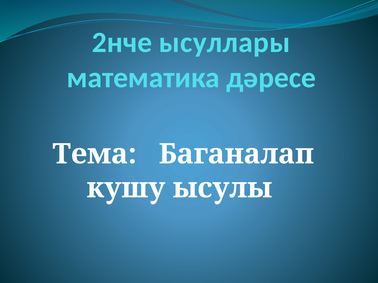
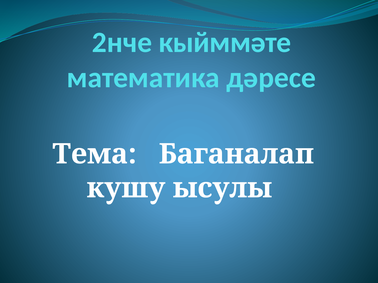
ысуллары: ысуллары -> кыйммәте (225, 42)
